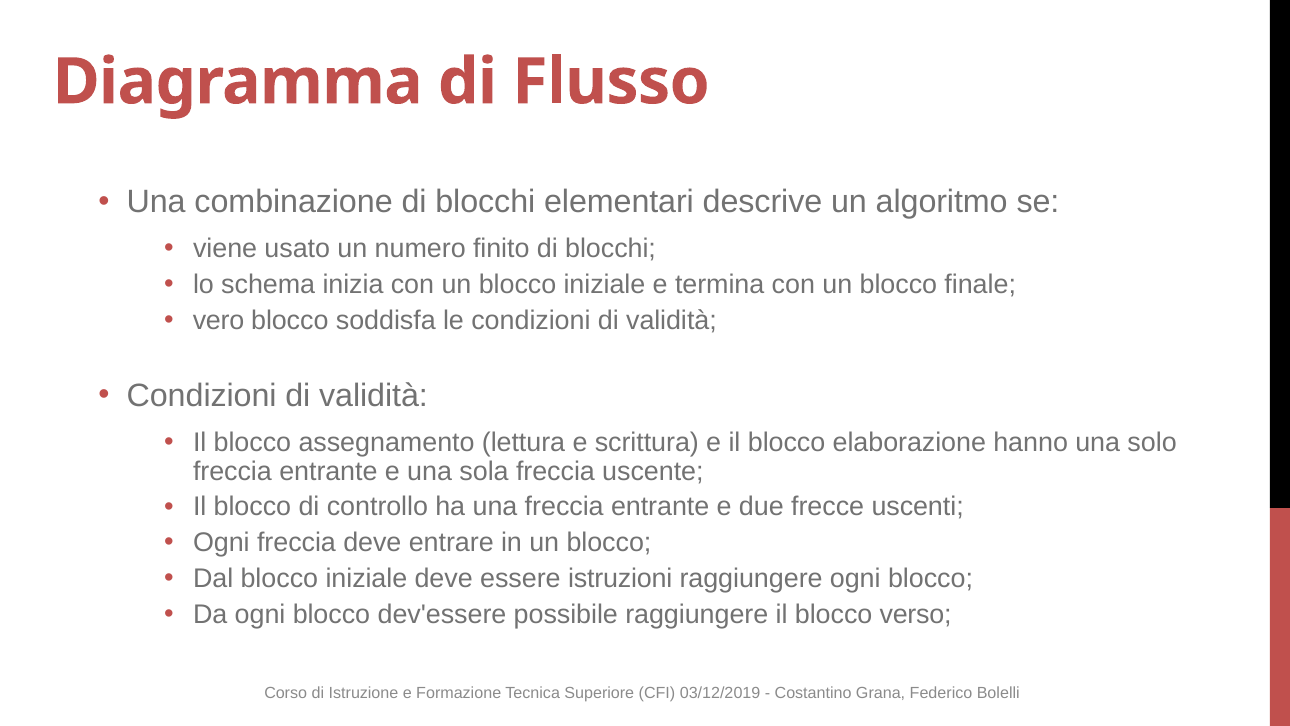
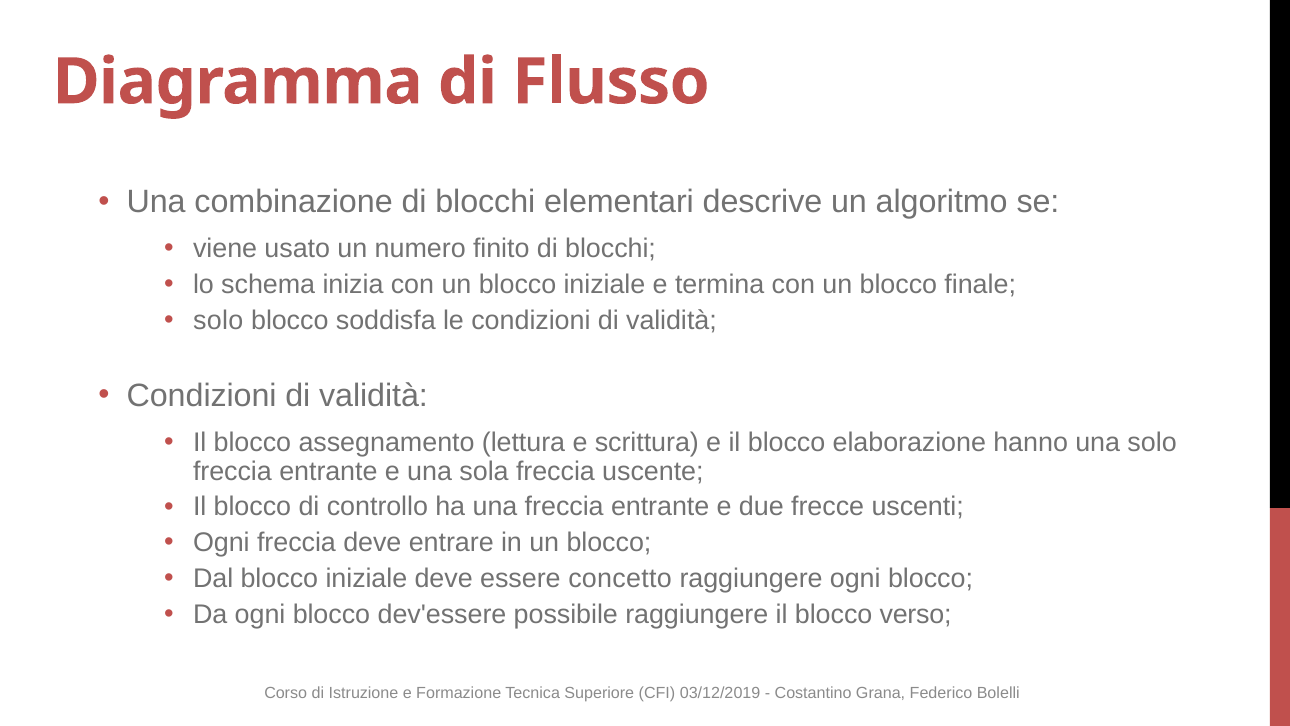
vero: vero -> solo (218, 320)
istruzioni: istruzioni -> concetto (620, 578)
